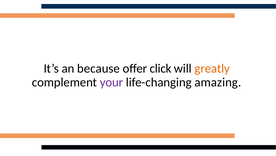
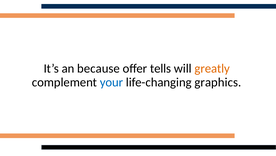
click: click -> tells (161, 68)
your colour: purple -> blue (111, 82)
amazing: amazing -> graphics (218, 82)
